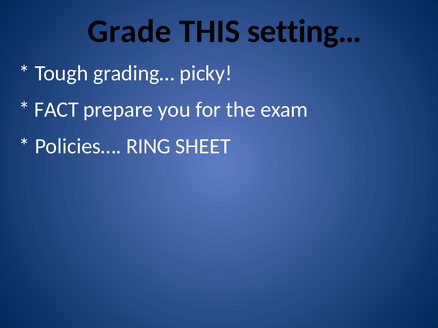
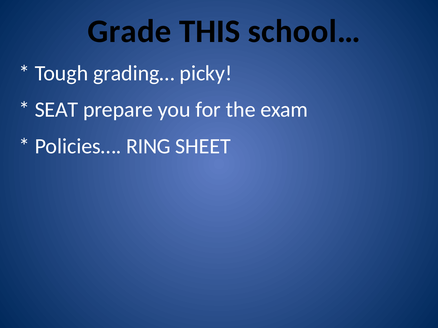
setting…: setting… -> school… (304, 31)
FACT: FACT -> SEAT (56, 110)
